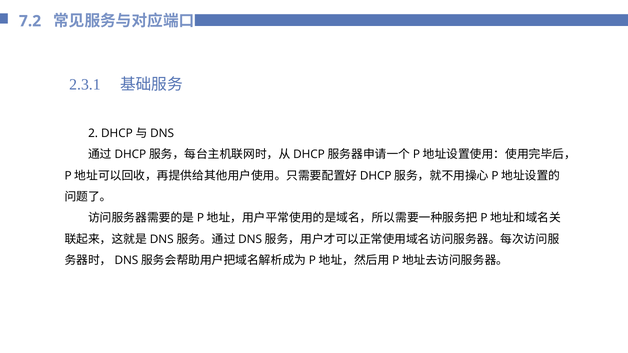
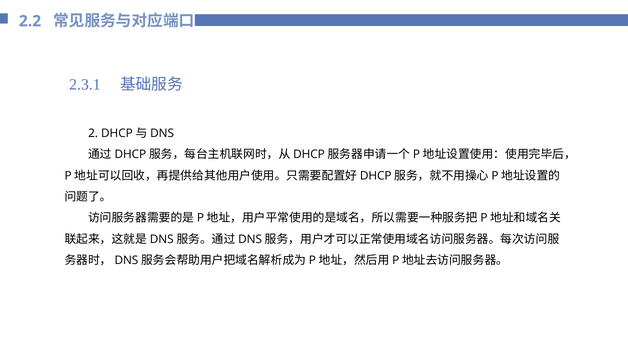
7.2: 7.2 -> 2.2 (30, 21)
